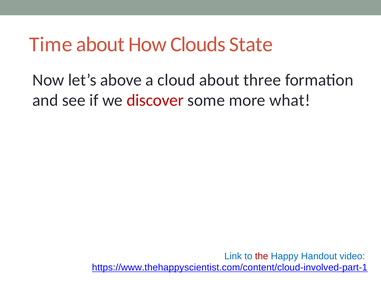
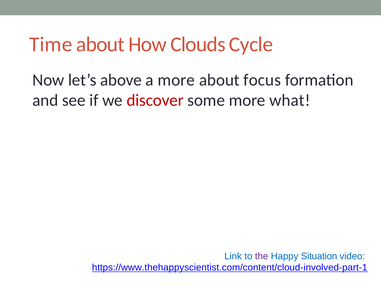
State: State -> Cycle (251, 44)
a cloud: cloud -> more (176, 80)
three: three -> focus (262, 80)
the colour: red -> purple (262, 256)
Handout: Handout -> Situation (319, 256)
